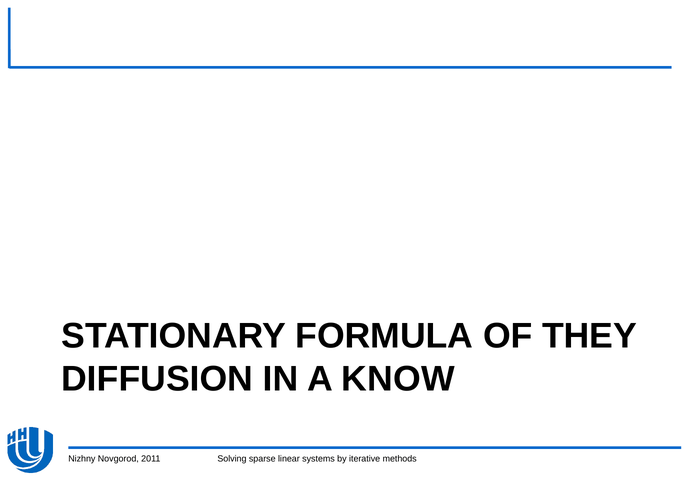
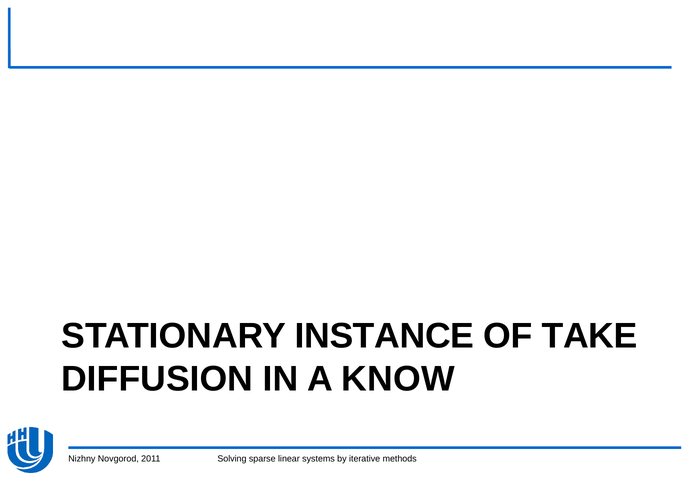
FORMULA: FORMULA -> INSTANCE (384, 336)
THEY: THEY -> TAKE (590, 336)
